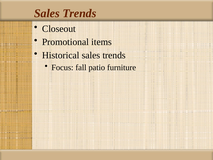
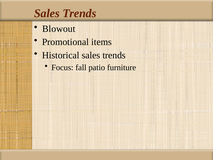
Closeout: Closeout -> Blowout (59, 29)
